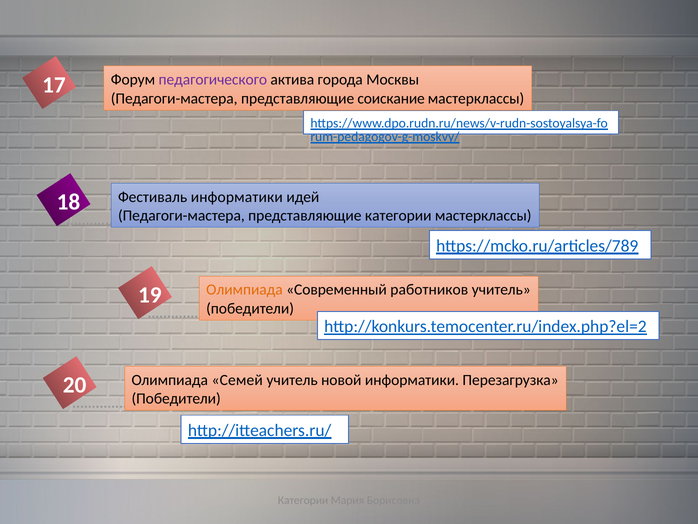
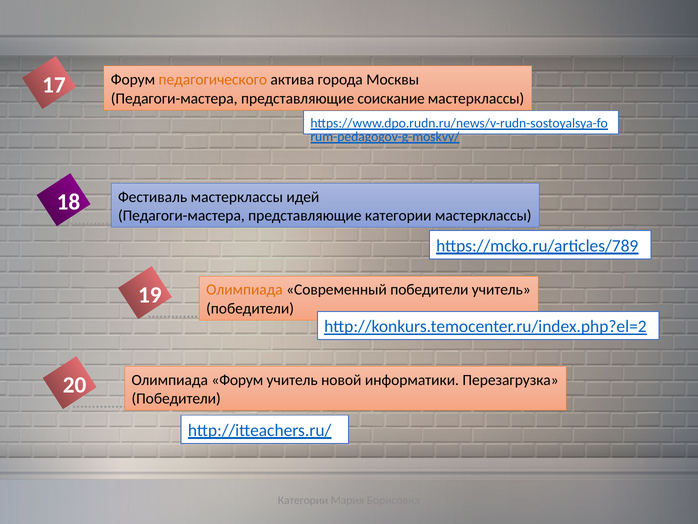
педагогического colour: purple -> orange (213, 80)
Фестиваль информатики: информатики -> мастерклассы (237, 197)
Современный работников: работников -> победители (429, 290)
Олимпиада Семей: Семей -> Форум (237, 380)
